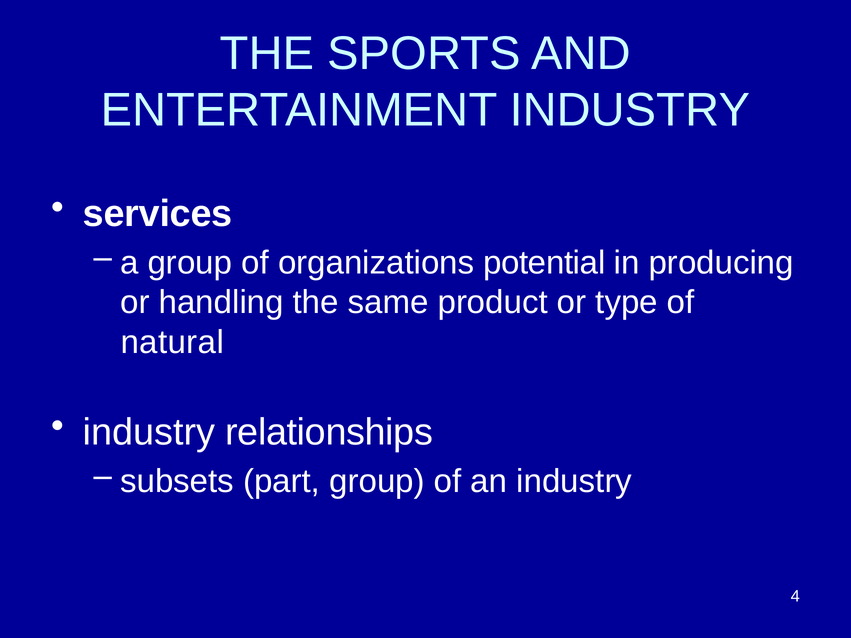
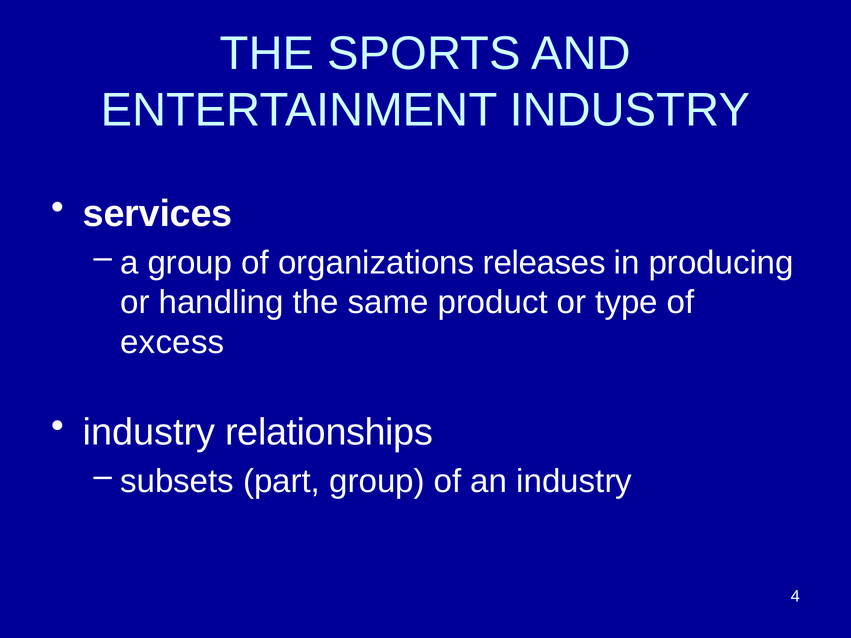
potential: potential -> releases (544, 263)
natural: natural -> excess (172, 342)
